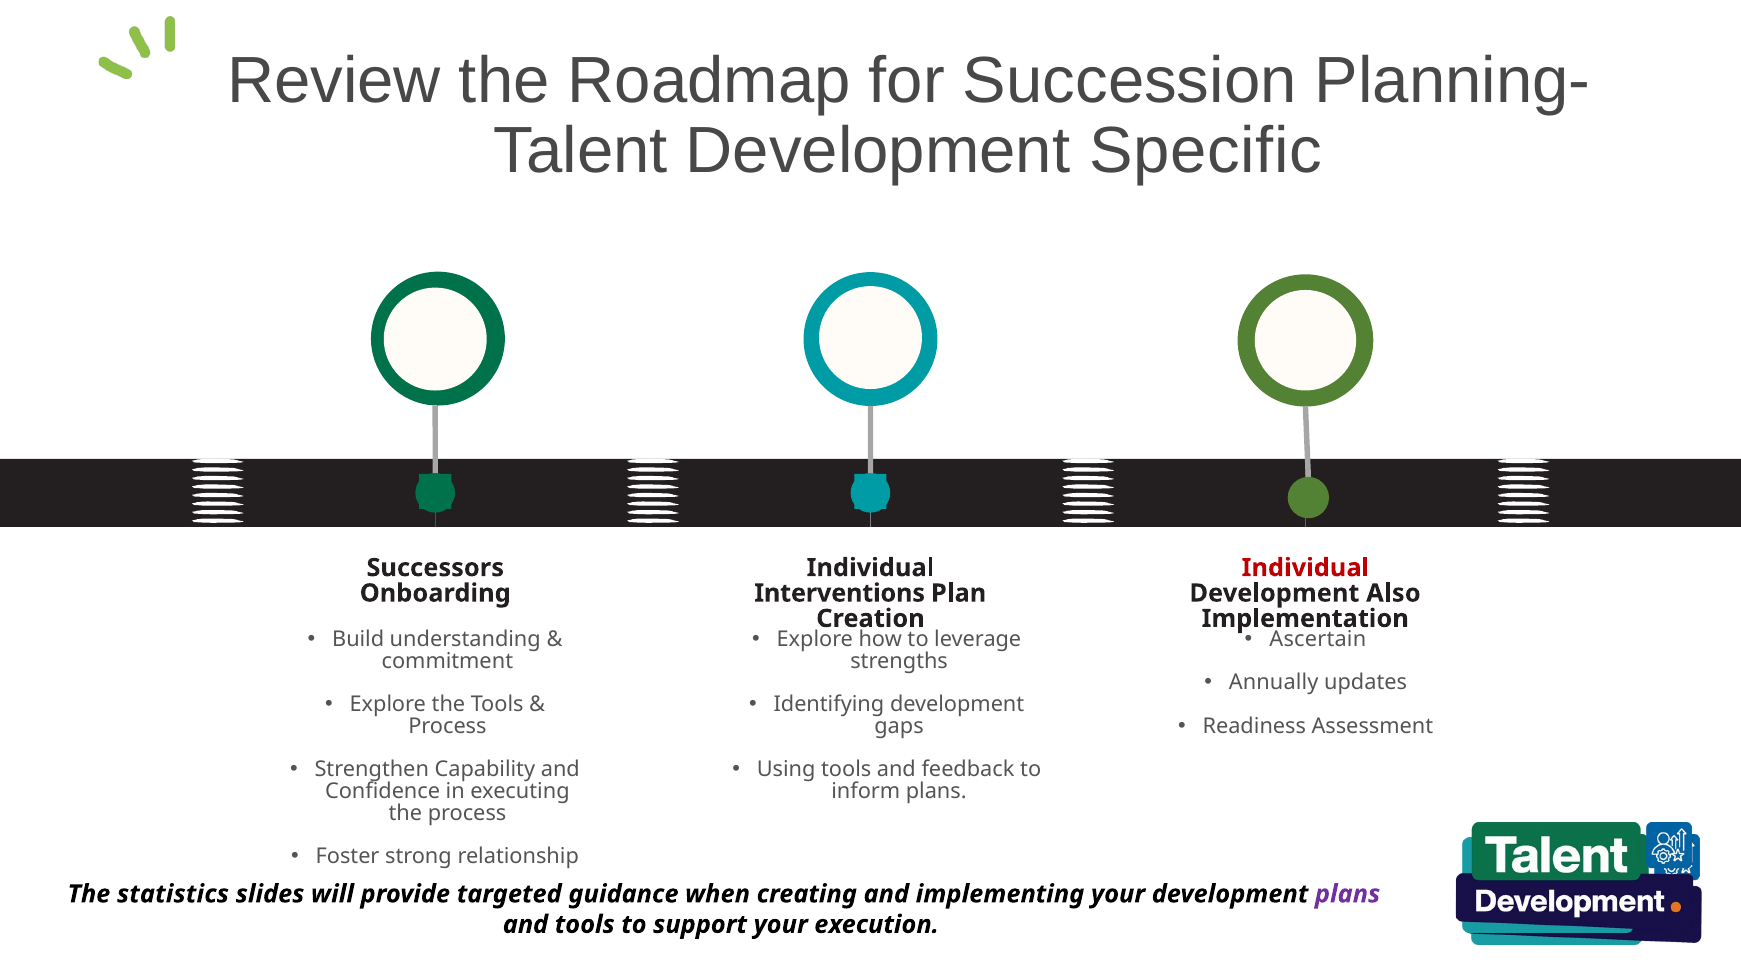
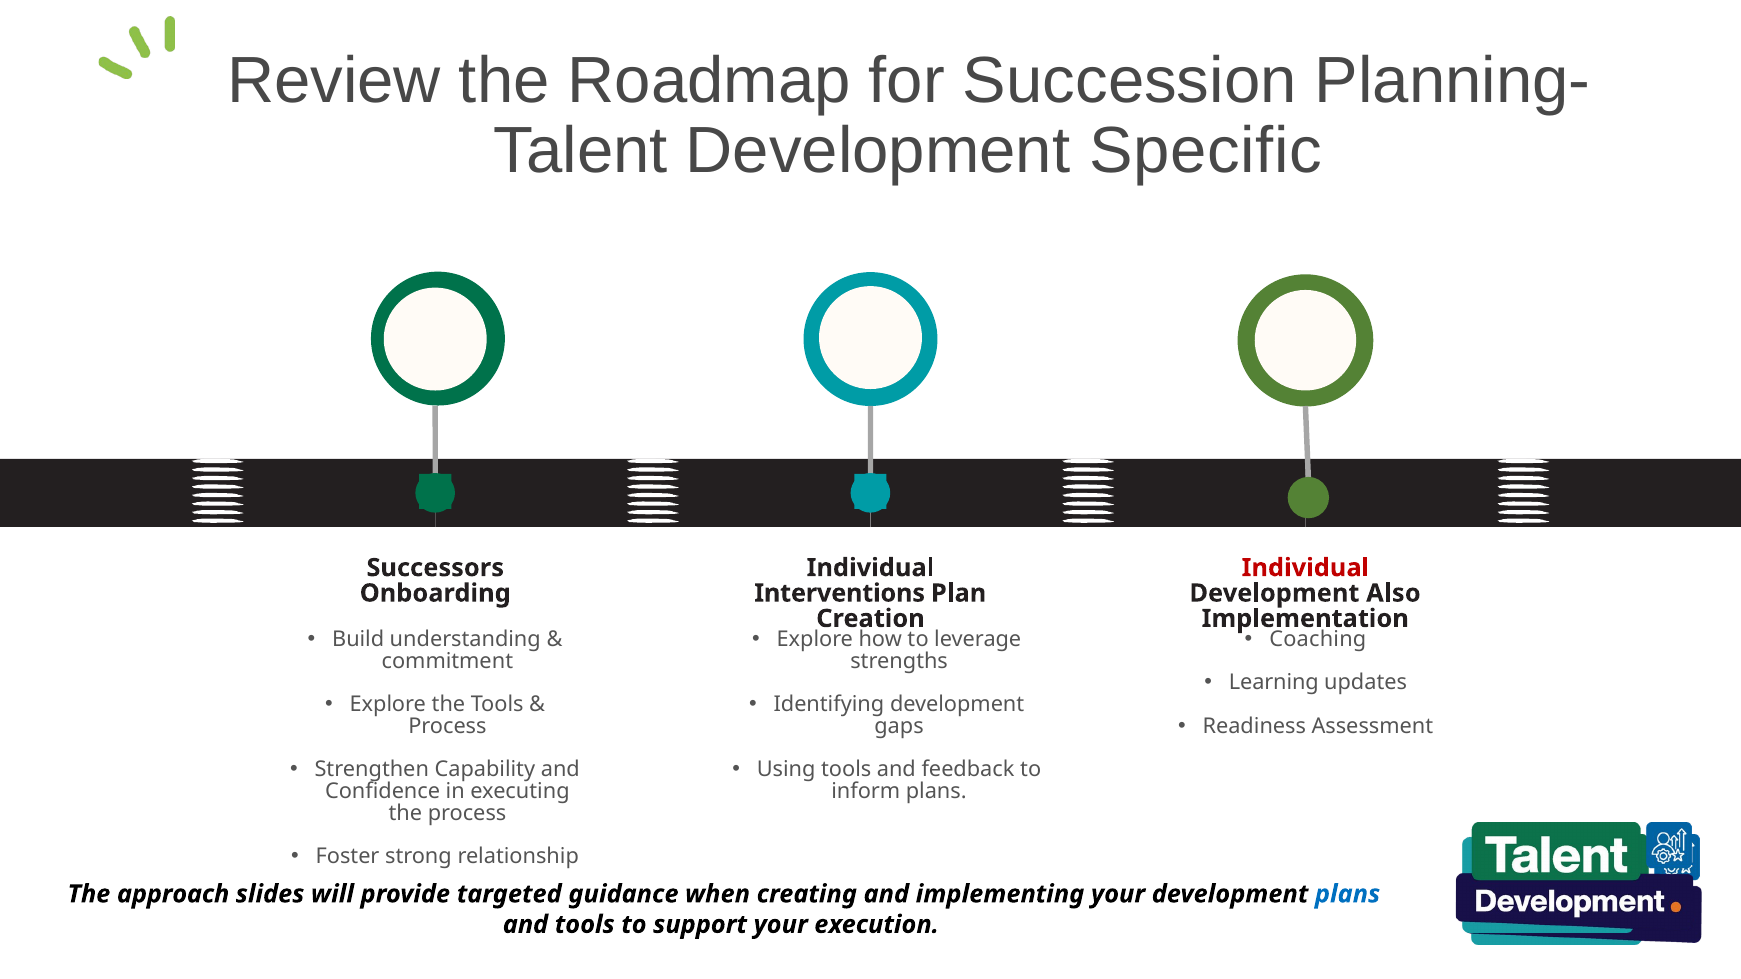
Ascertain: Ascertain -> Coaching (1318, 639)
Annually: Annually -> Learning (1274, 683)
statistics: statistics -> approach (173, 894)
plans colour: purple -> blue (1347, 894)
